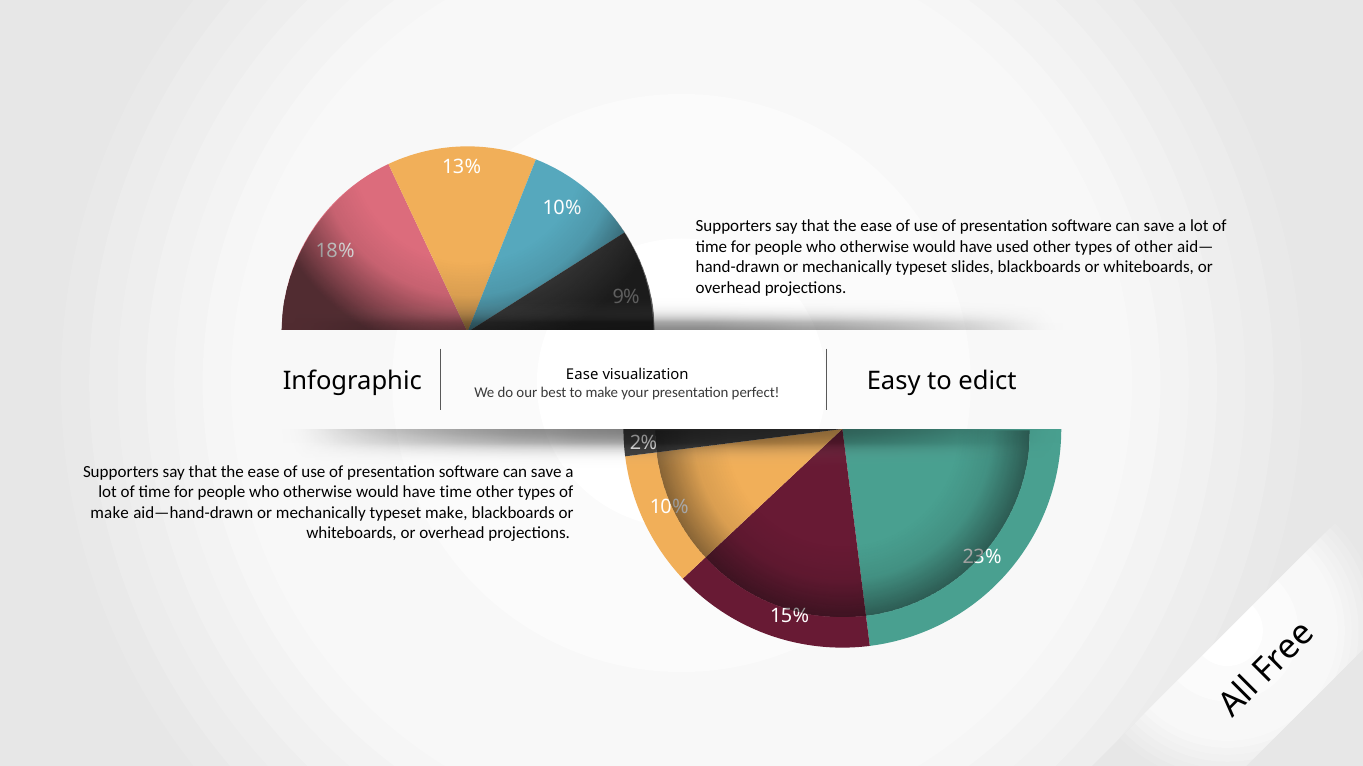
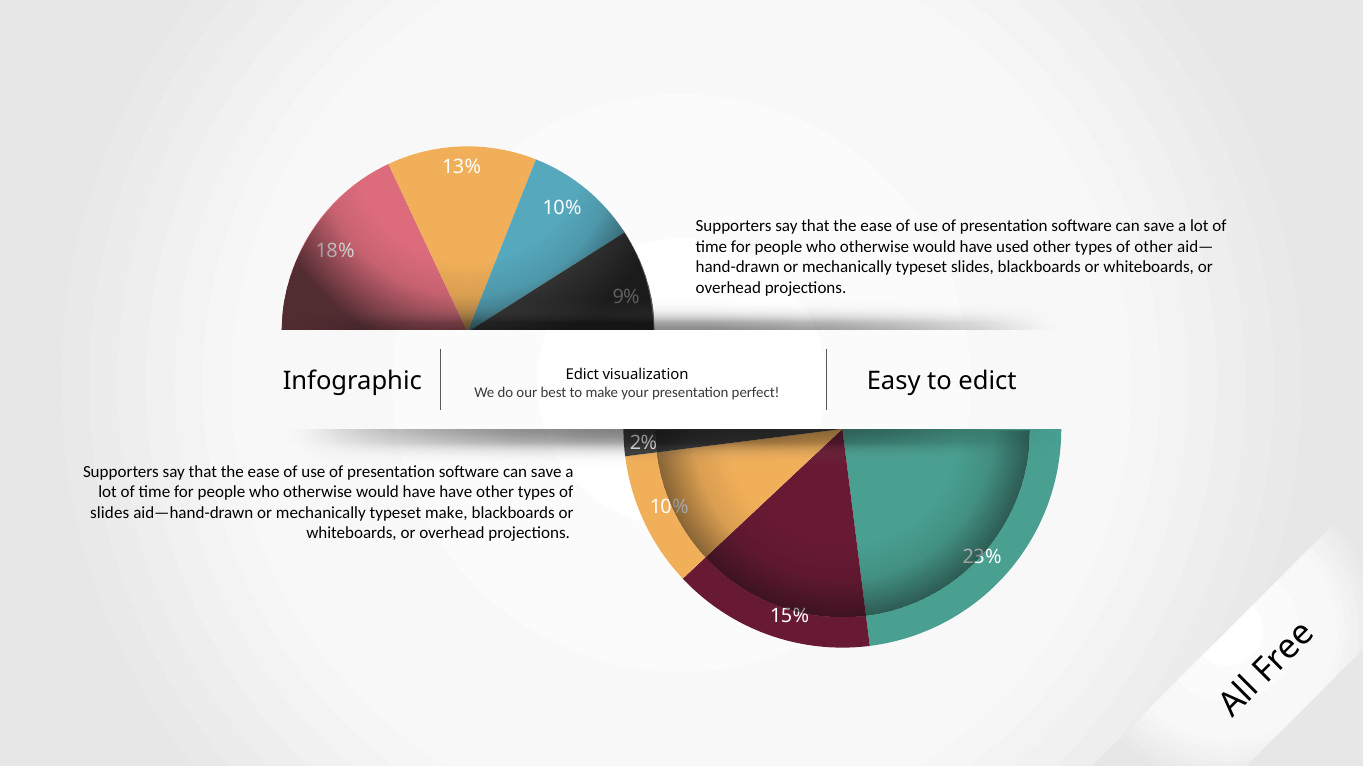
Infographic Ease: Ease -> Edict (582, 375)
have time: time -> have (456, 493)
make: make -> slides (110, 513)
